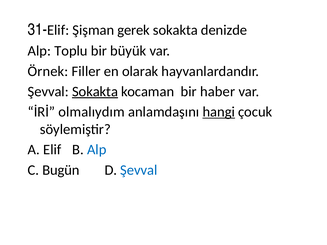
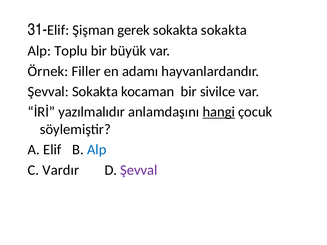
sokakta denizde: denizde -> sokakta (224, 30)
olarak: olarak -> adamı (140, 71)
Sokakta underline: present -> none (95, 92)
haber: haber -> sivilce (218, 92)
olmalıydım: olmalıydım -> yazılmalıdır (92, 112)
Bugün: Bugün -> Vardır (61, 170)
Şevval colour: blue -> purple (139, 170)
